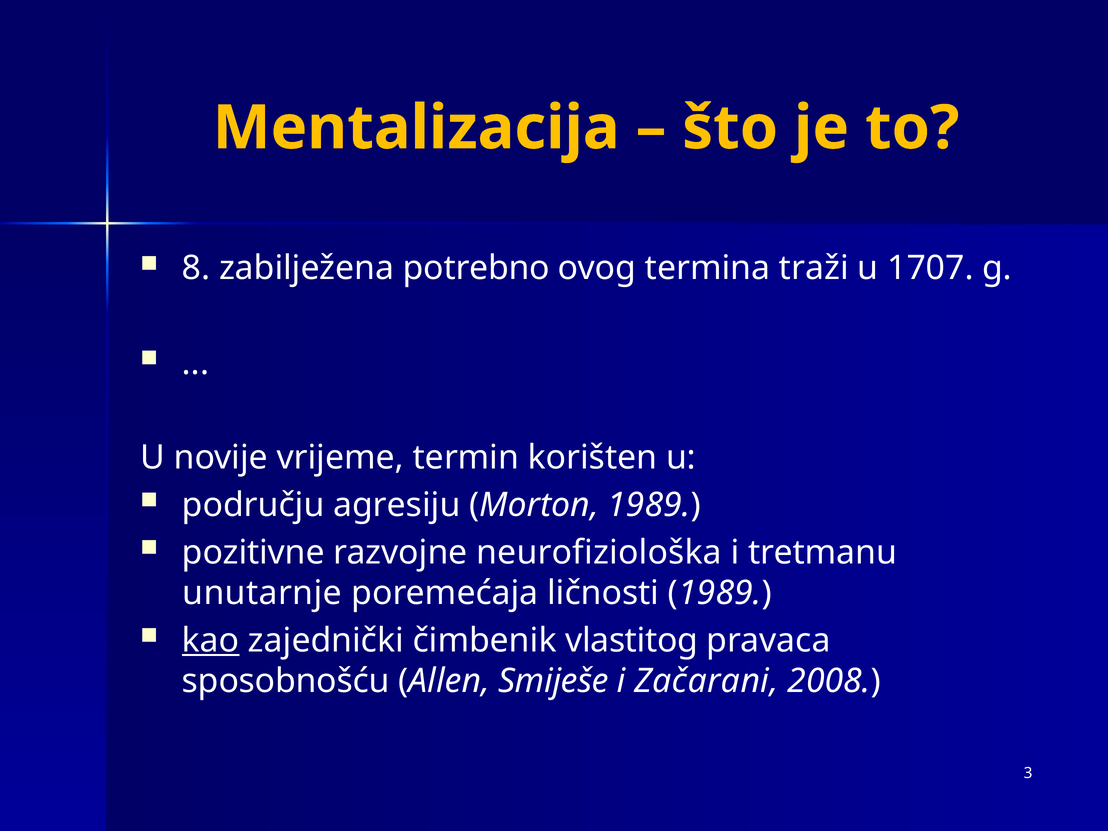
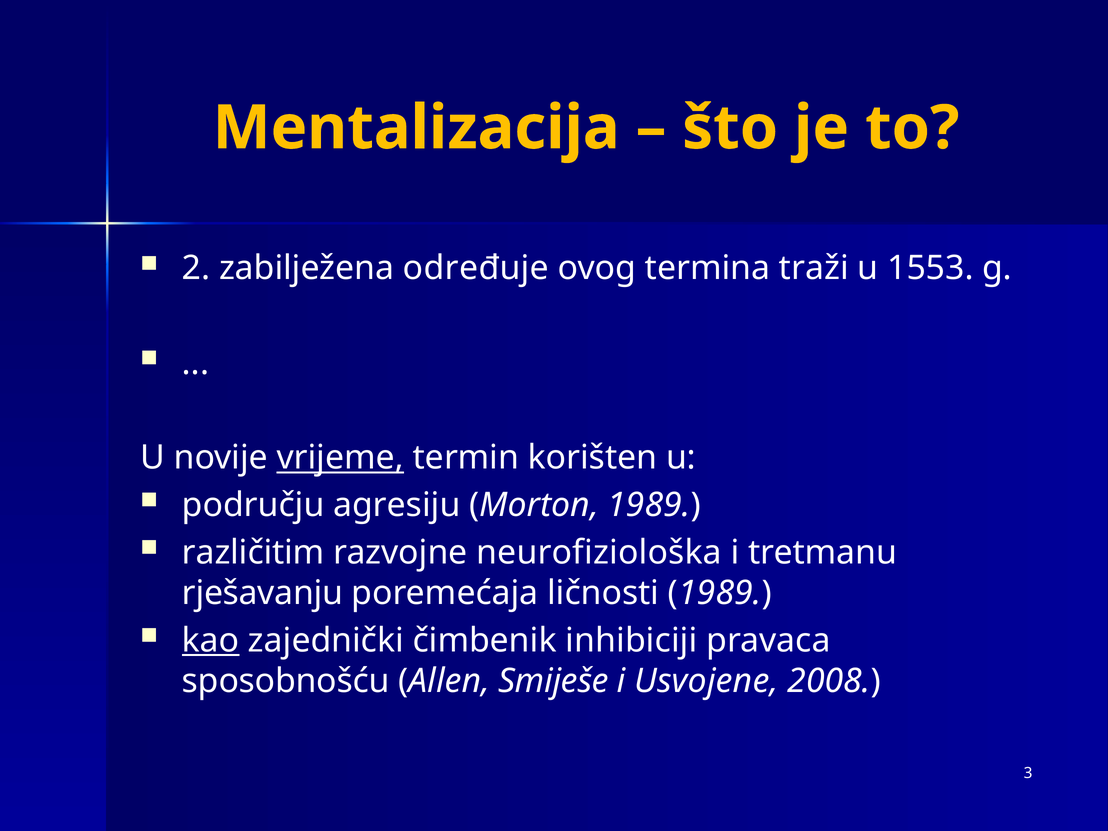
8: 8 -> 2 (196, 268)
potrebno: potrebno -> određuje (476, 268)
1707: 1707 -> 1553 (930, 268)
vrijeme underline: none -> present (340, 458)
pozitivne: pozitivne -> različitim (253, 553)
unutarnje: unutarnje -> rješavanju (262, 593)
vlastitog: vlastitog -> inhibiciji (631, 640)
Začarani: Začarani -> Usvojene (706, 681)
